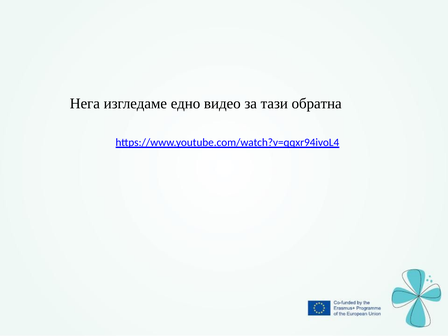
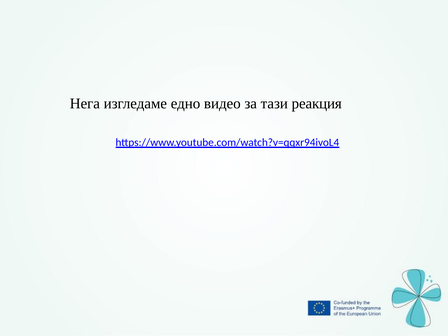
обратна: обратна -> реакция (317, 104)
